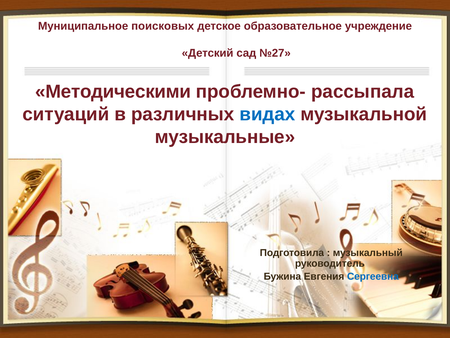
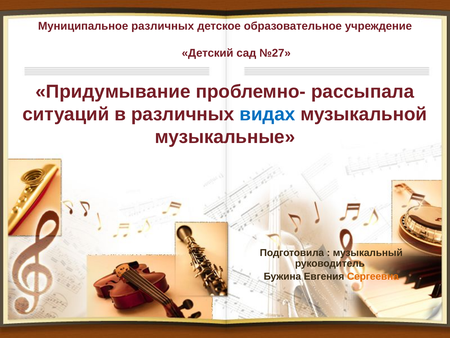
Муниципальное поисковых: поисковых -> различных (163, 26)
Методическими: Методическими -> Придумывание (113, 92)
Сергеевна colour: blue -> orange (373, 276)
